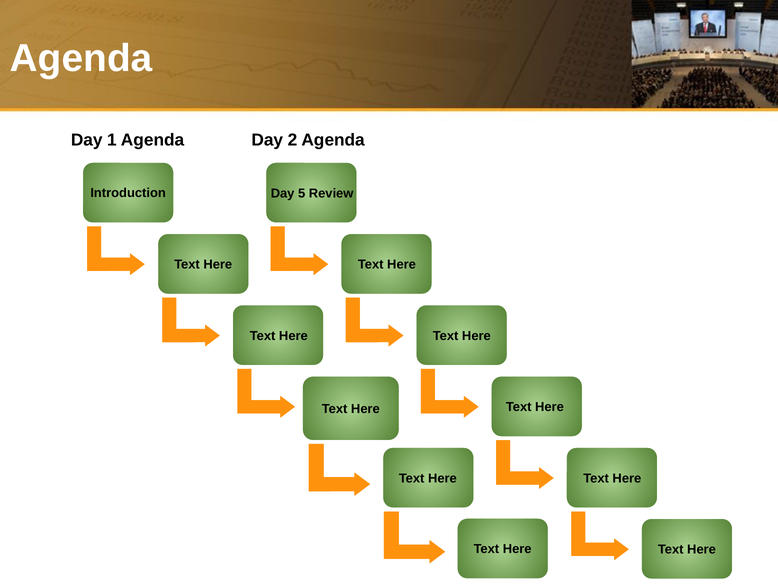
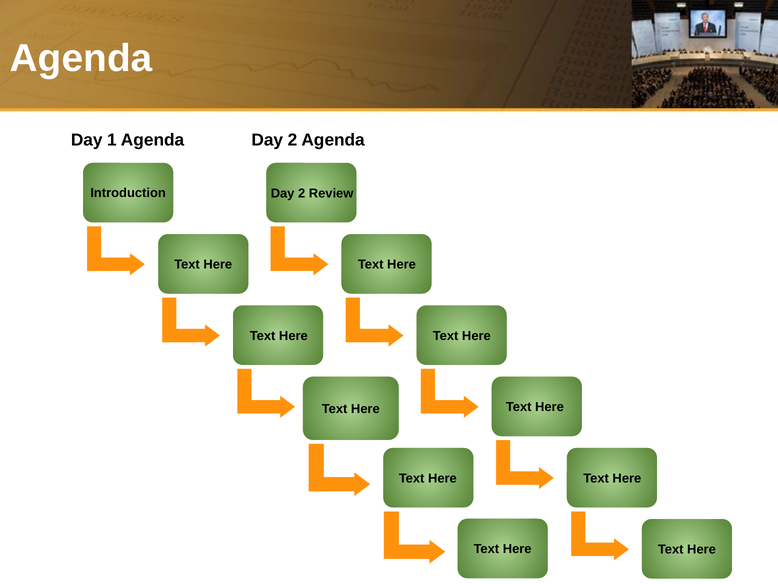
5: 5 -> 2 (302, 193)
